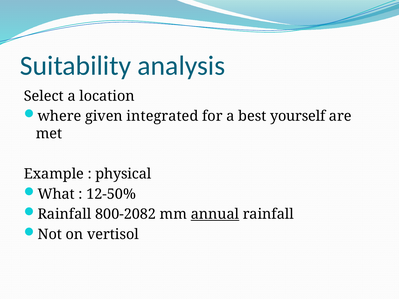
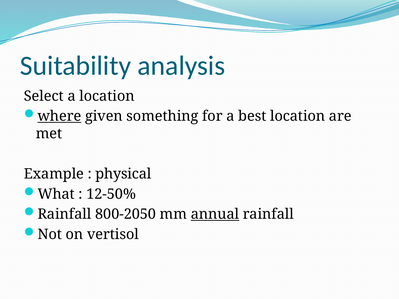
where underline: none -> present (59, 116)
integrated: integrated -> something (162, 116)
best yourself: yourself -> location (298, 116)
800-2082: 800-2082 -> 800-2050 (126, 214)
